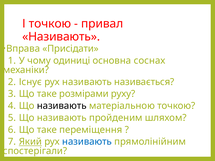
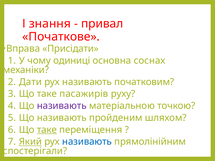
І точкою: точкою -> знання (50, 24)
Називають: Називають -> Початкове (61, 37)
Існує: Існує -> Дати (30, 82)
називається: називається -> початковим (144, 82)
розмірами: розмірами -> пасажирів (84, 94)
називають colour: black -> purple (62, 106)
таке underline: none -> present (47, 130)
